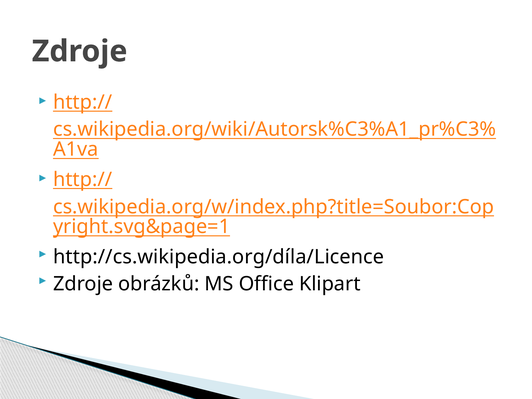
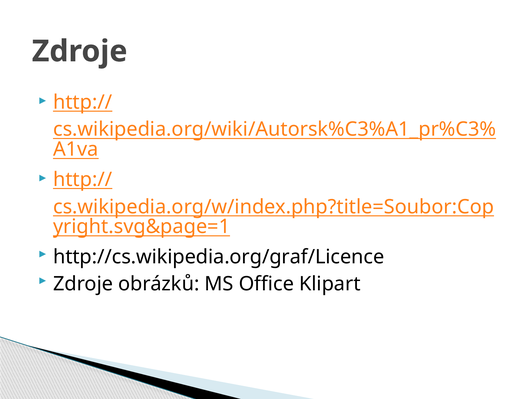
http://cs.wikipedia.org/díla/Licence: http://cs.wikipedia.org/díla/Licence -> http://cs.wikipedia.org/graf/Licence (219, 257)
